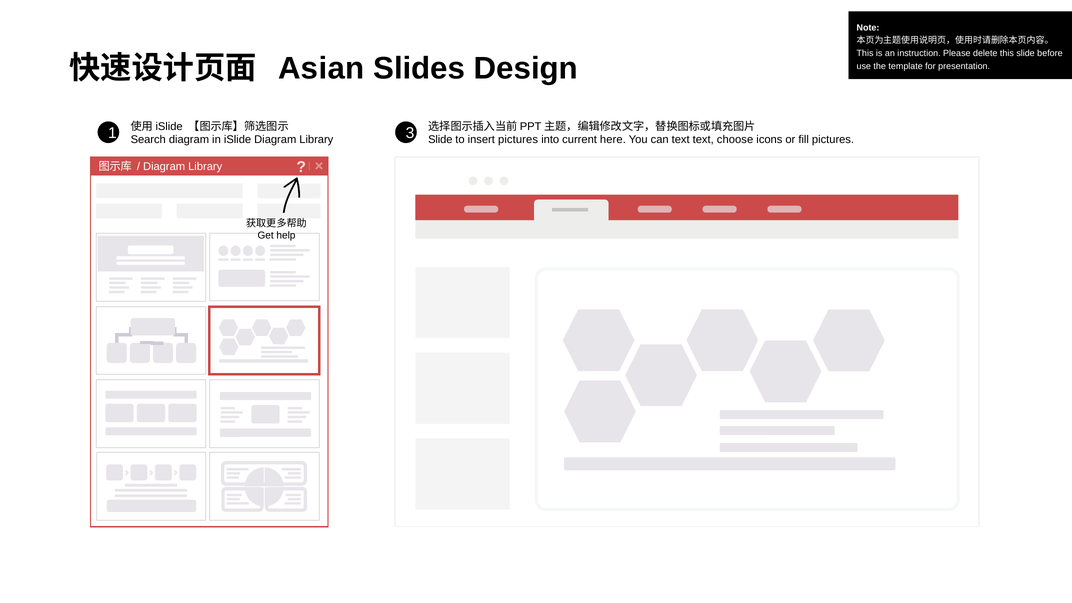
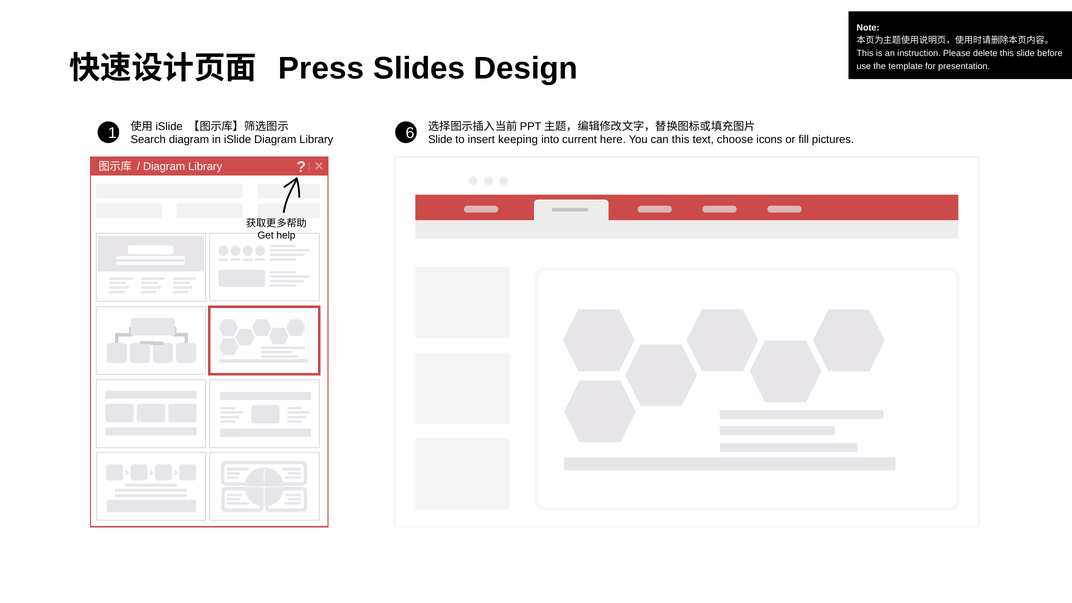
Asian: Asian -> Press (321, 68)
3: 3 -> 6 (410, 133)
insert pictures: pictures -> keeping (518, 140)
can text: text -> this (681, 140)
